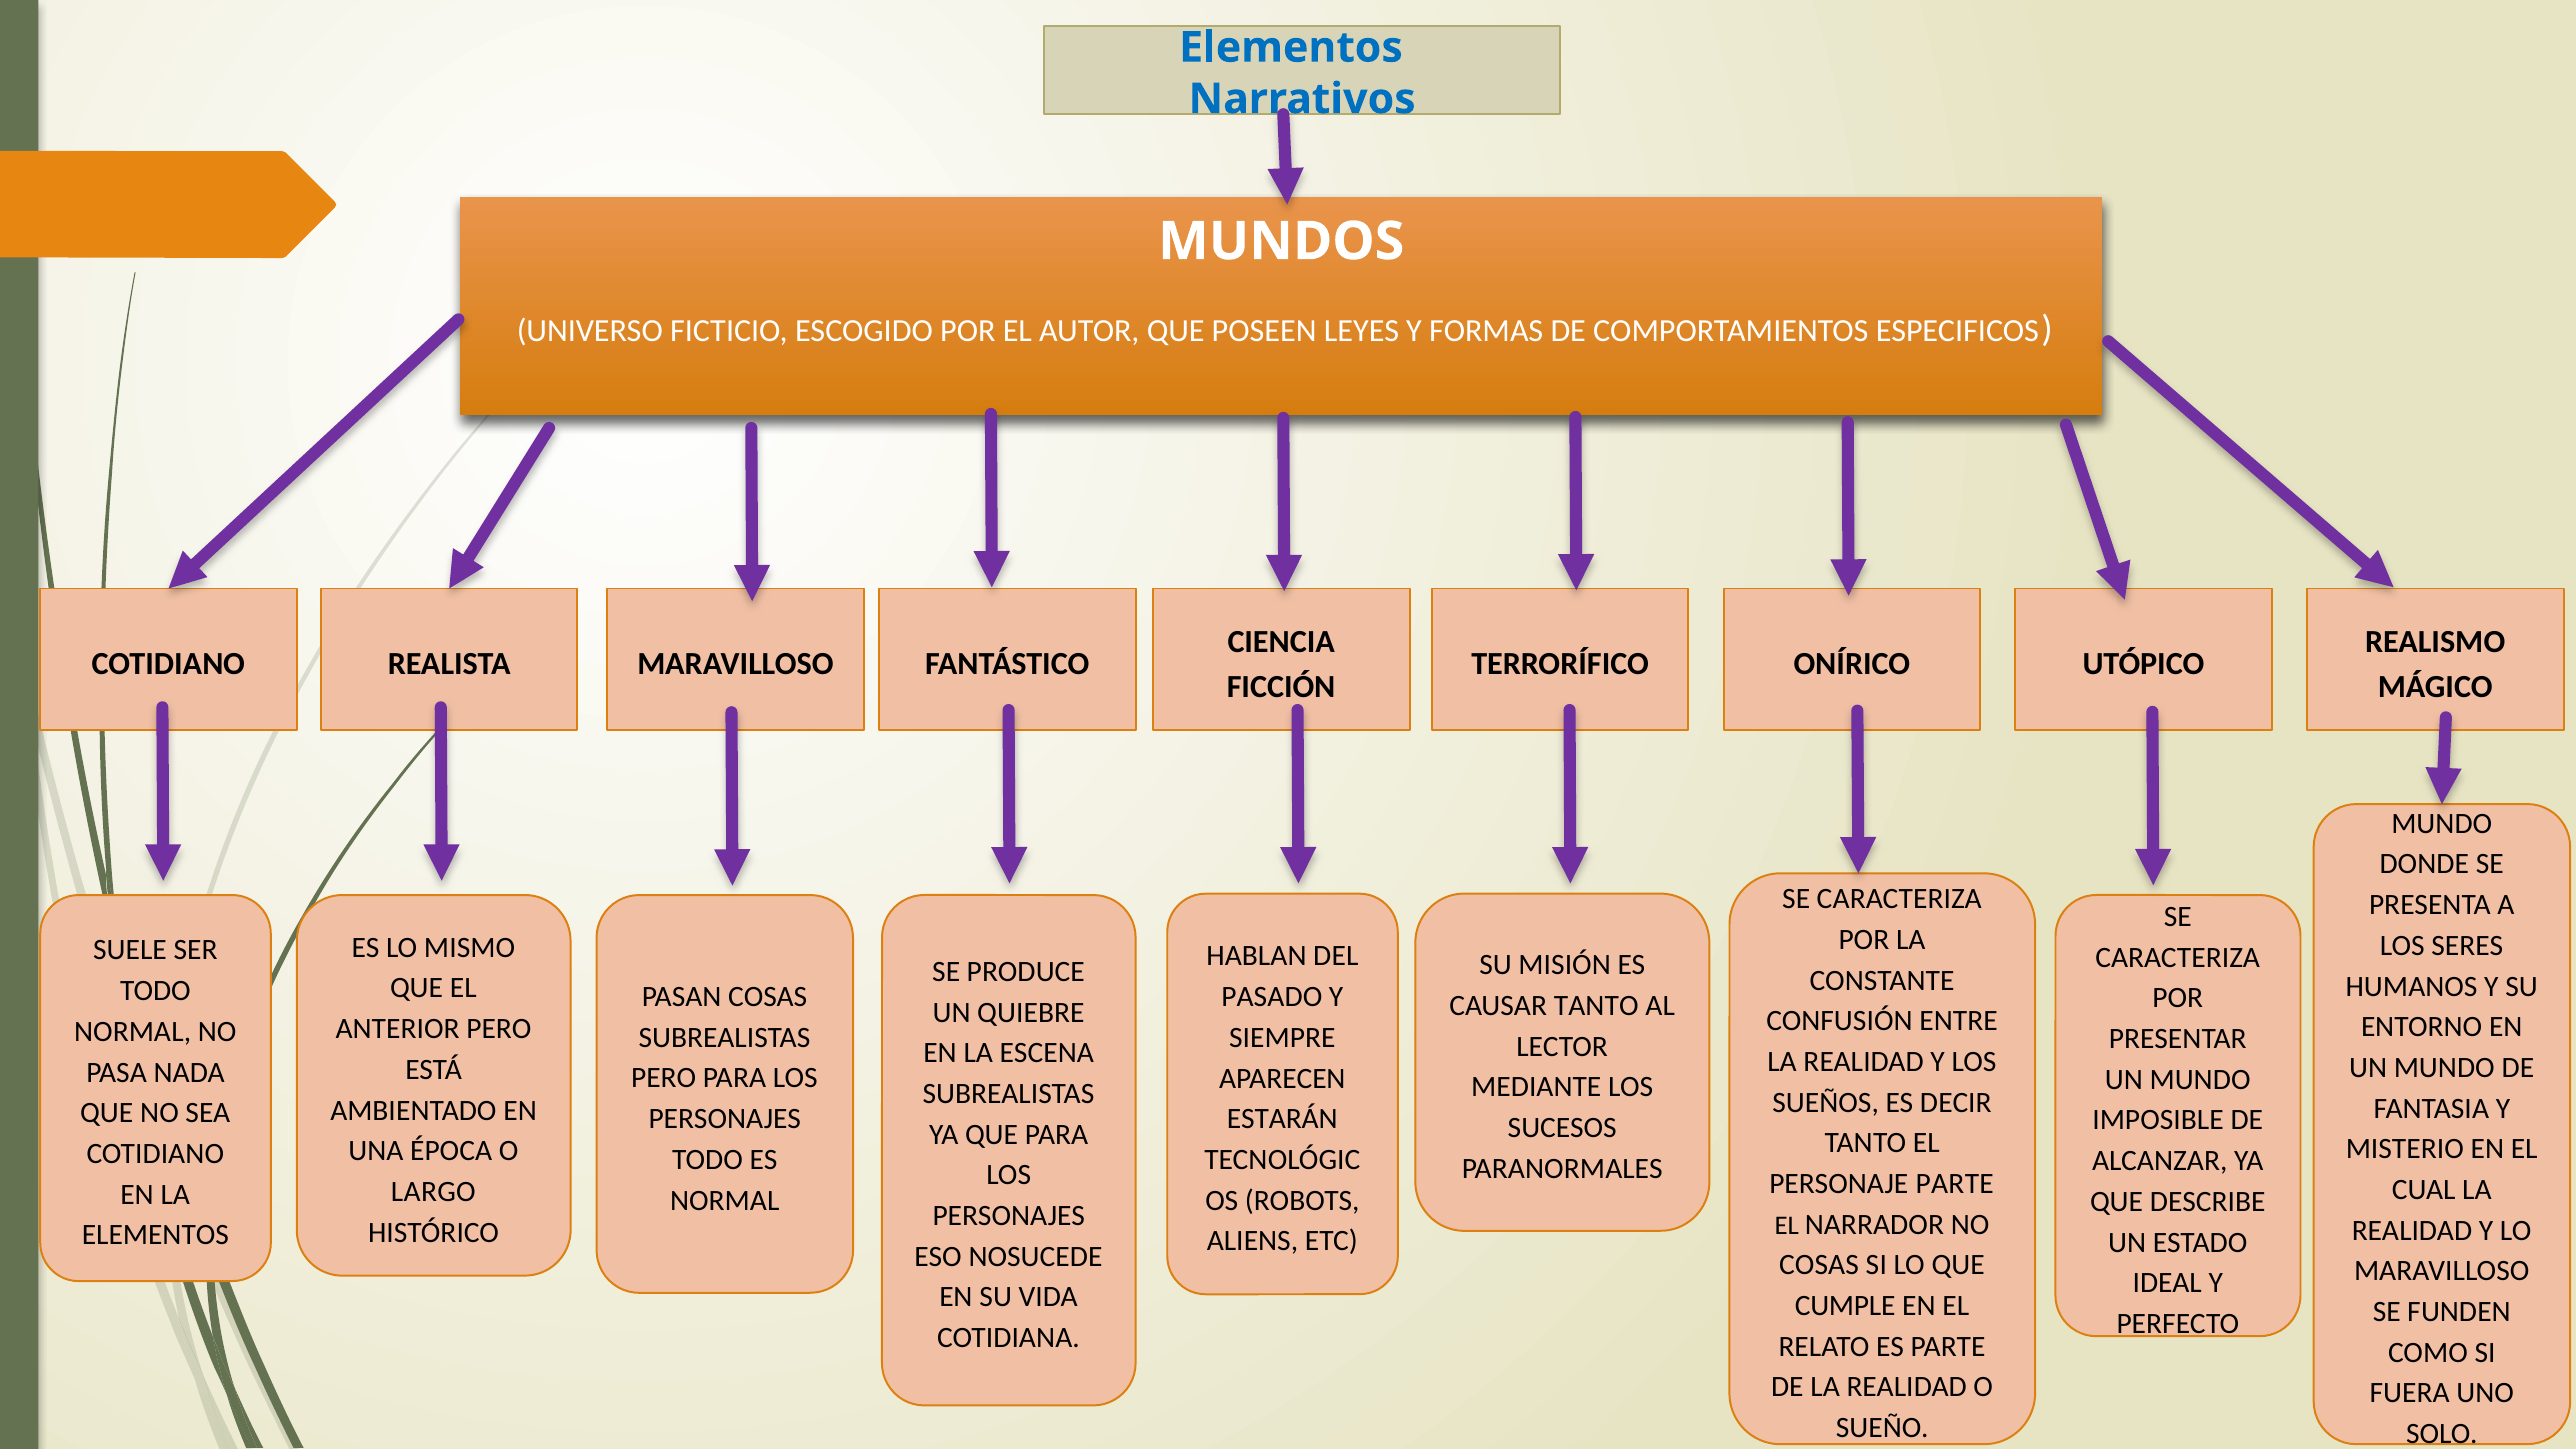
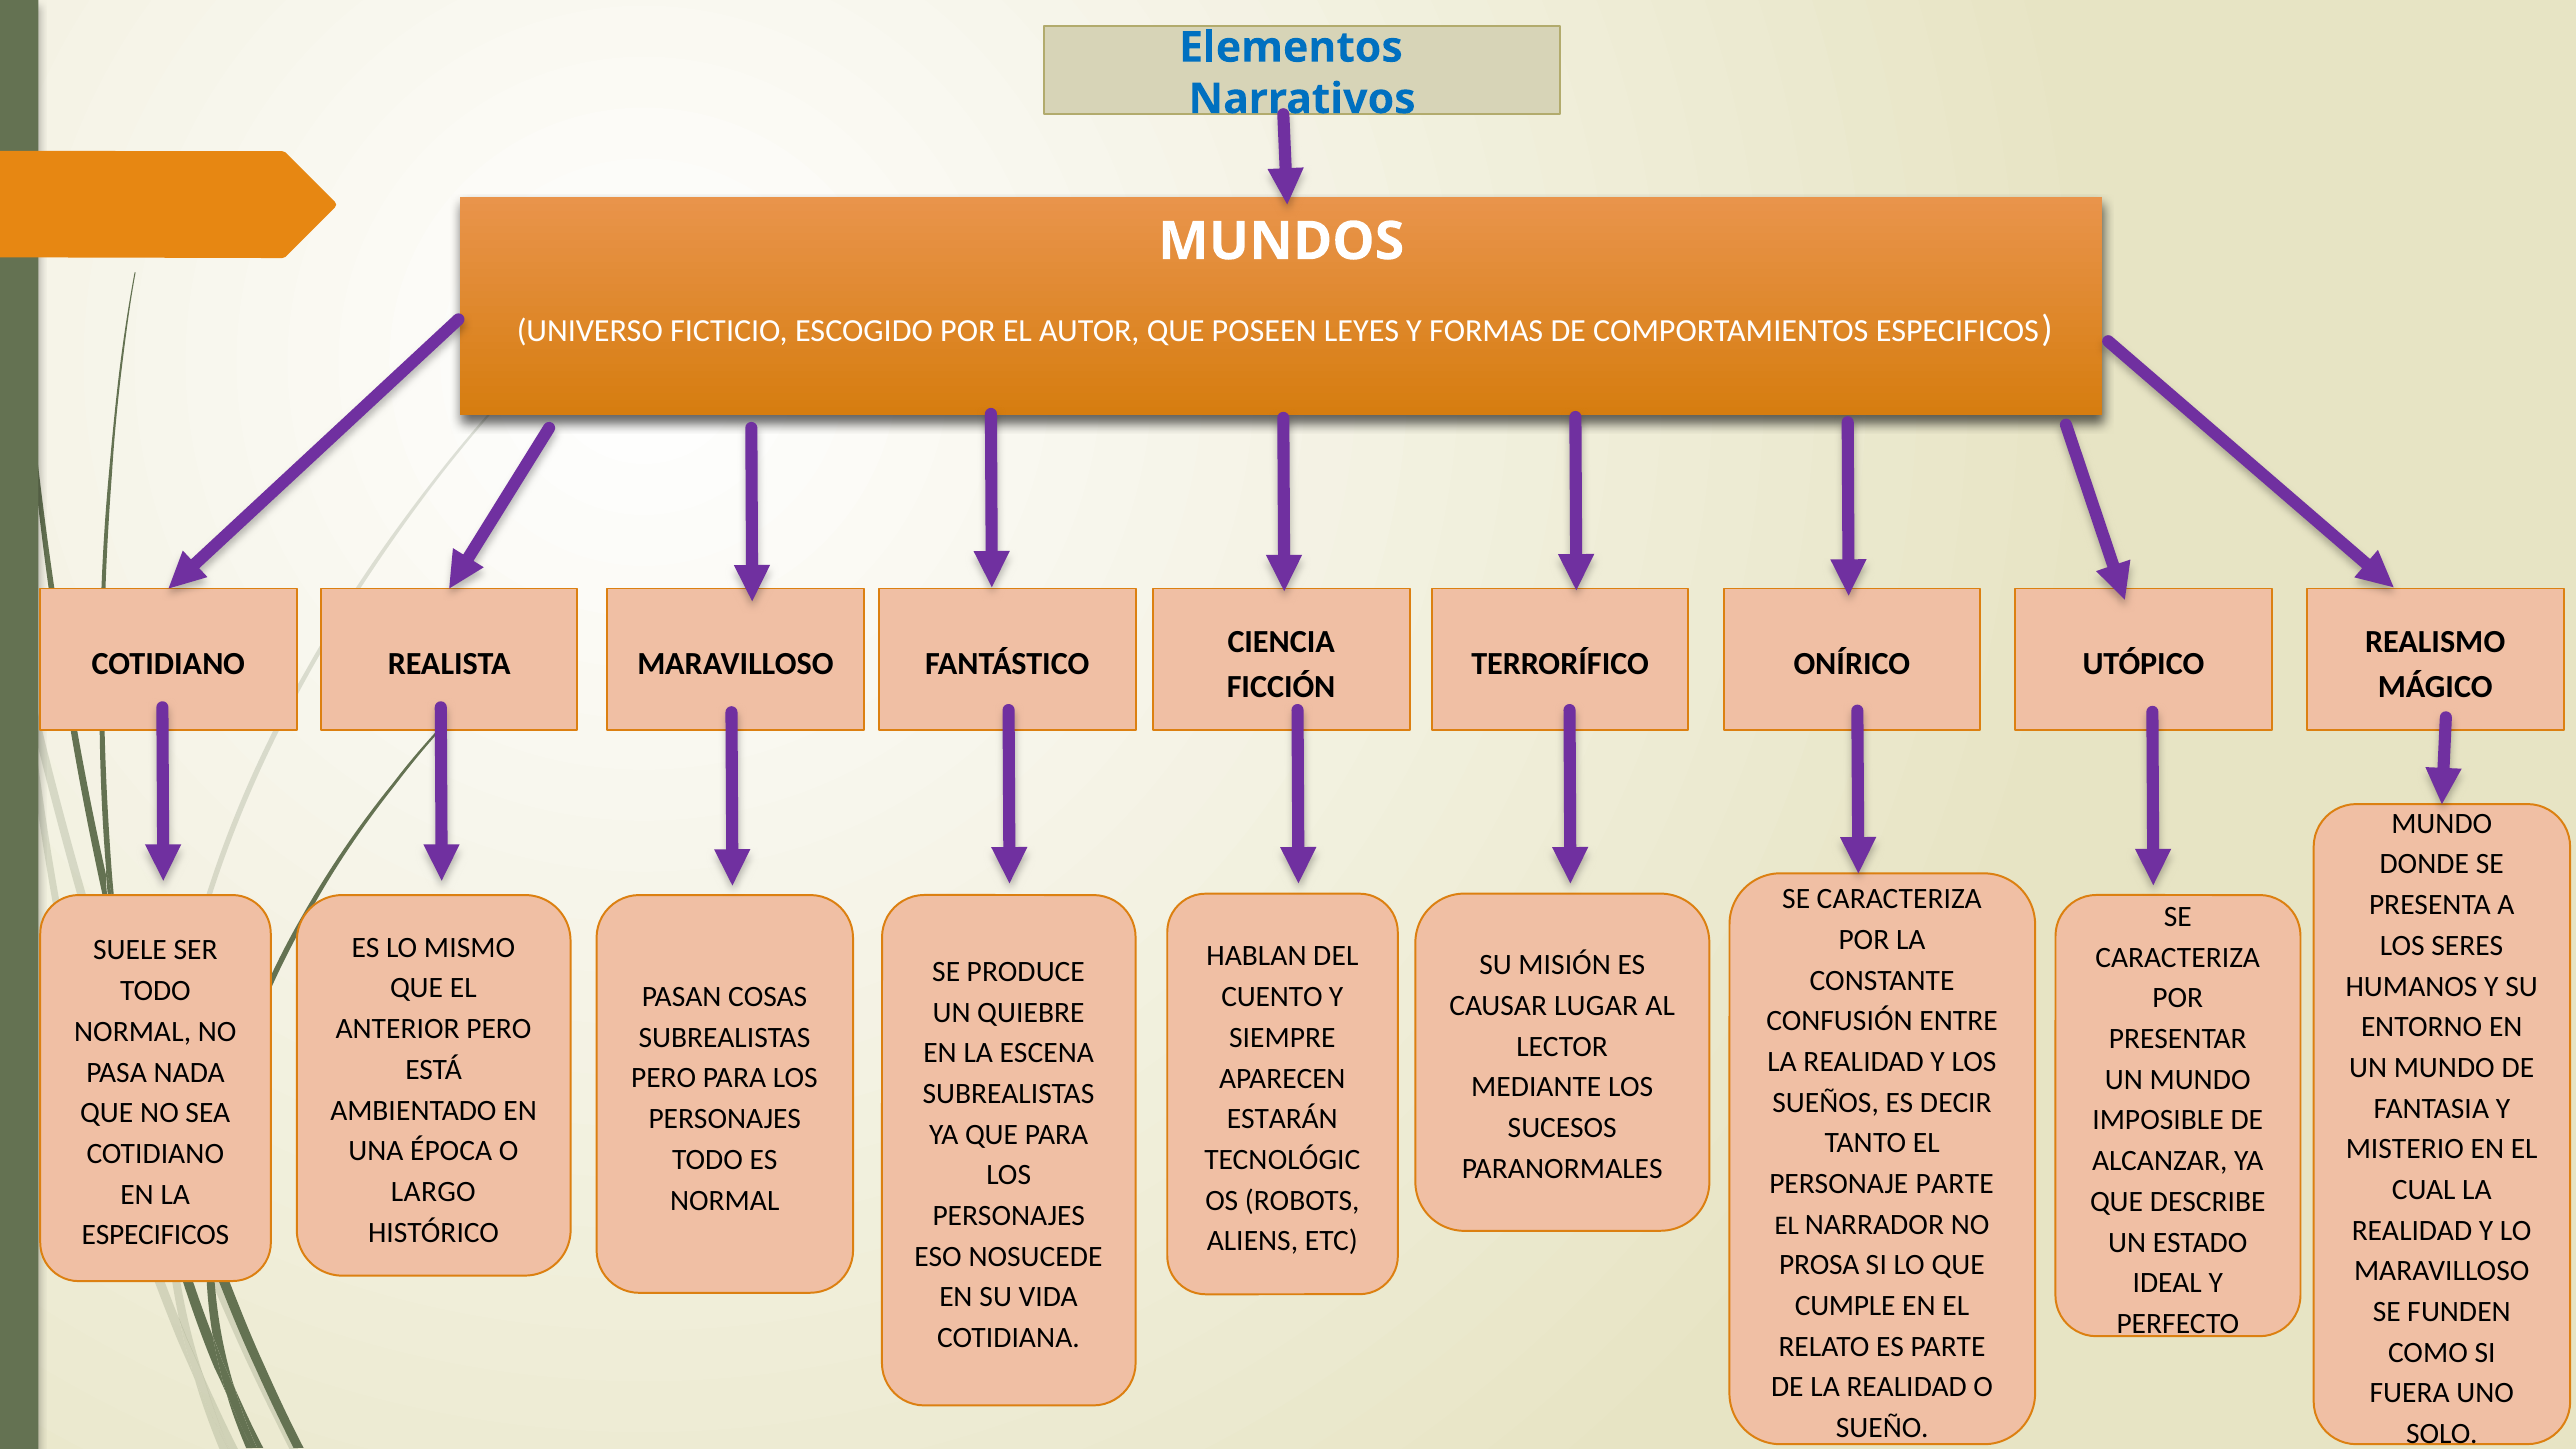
PASADO: PASADO -> CUENTO (1272, 997)
CAUSAR TANTO: TANTO -> LUGAR (1596, 1006)
ELEMENTOS: ELEMENTOS -> ESPECIFICOS (156, 1235)
COSAS: COSAS -> PROSA (1819, 1265)
